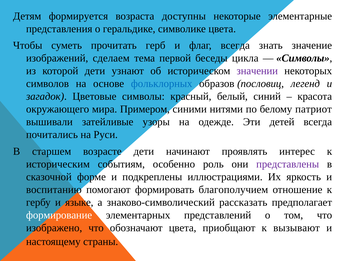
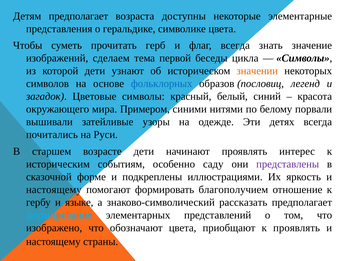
Детям формируется: формируется -> предполагает (78, 16)
значении colour: purple -> orange (257, 71)
патриот: патриот -> порвали (314, 109)
детей: детей -> детях (282, 122)
роль: роль -> саду (213, 164)
воспитанию: воспитанию -> настоящему (54, 190)
формирование colour: white -> light blue (59, 215)
к вызывают: вызывают -> проявлять (297, 228)
